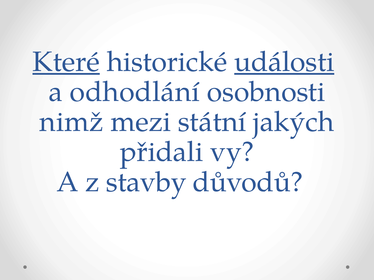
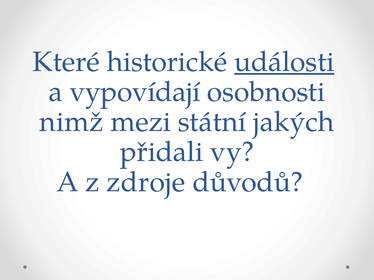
Které underline: present -> none (66, 62)
odhodlání: odhodlání -> vypovídají (135, 92)
stavby: stavby -> zdroje (146, 182)
